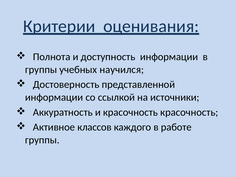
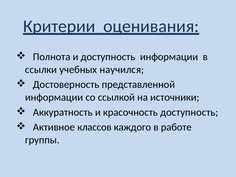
группы: группы -> ссылки (41, 70)
красочность красочность: красочность -> доступность (189, 112)
